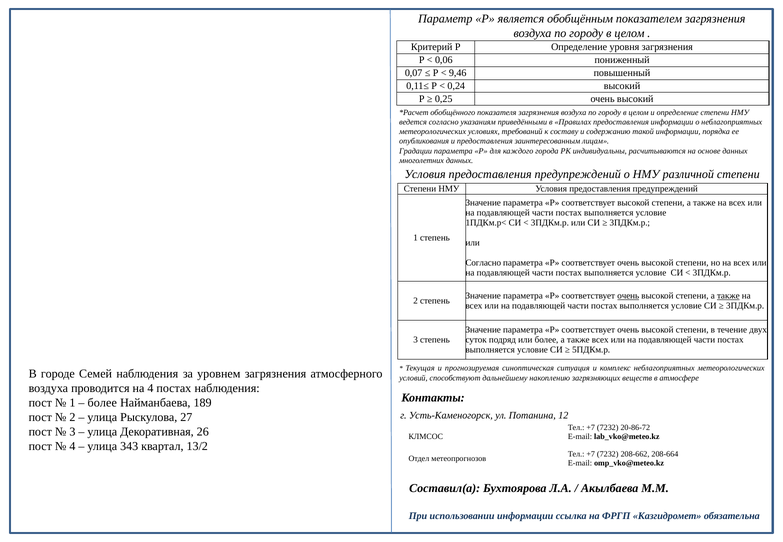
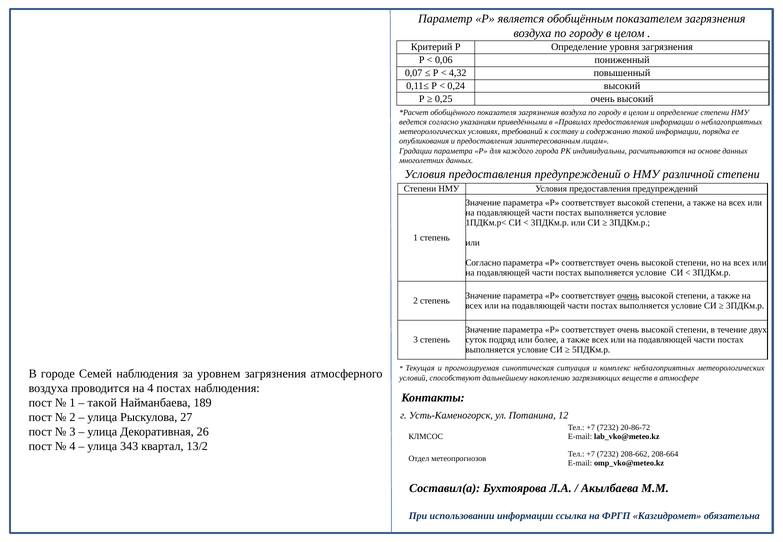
9,46: 9,46 -> 4,32 (458, 73)
также underline: present -> none (728, 296)
более: более -> такой (102, 403)
